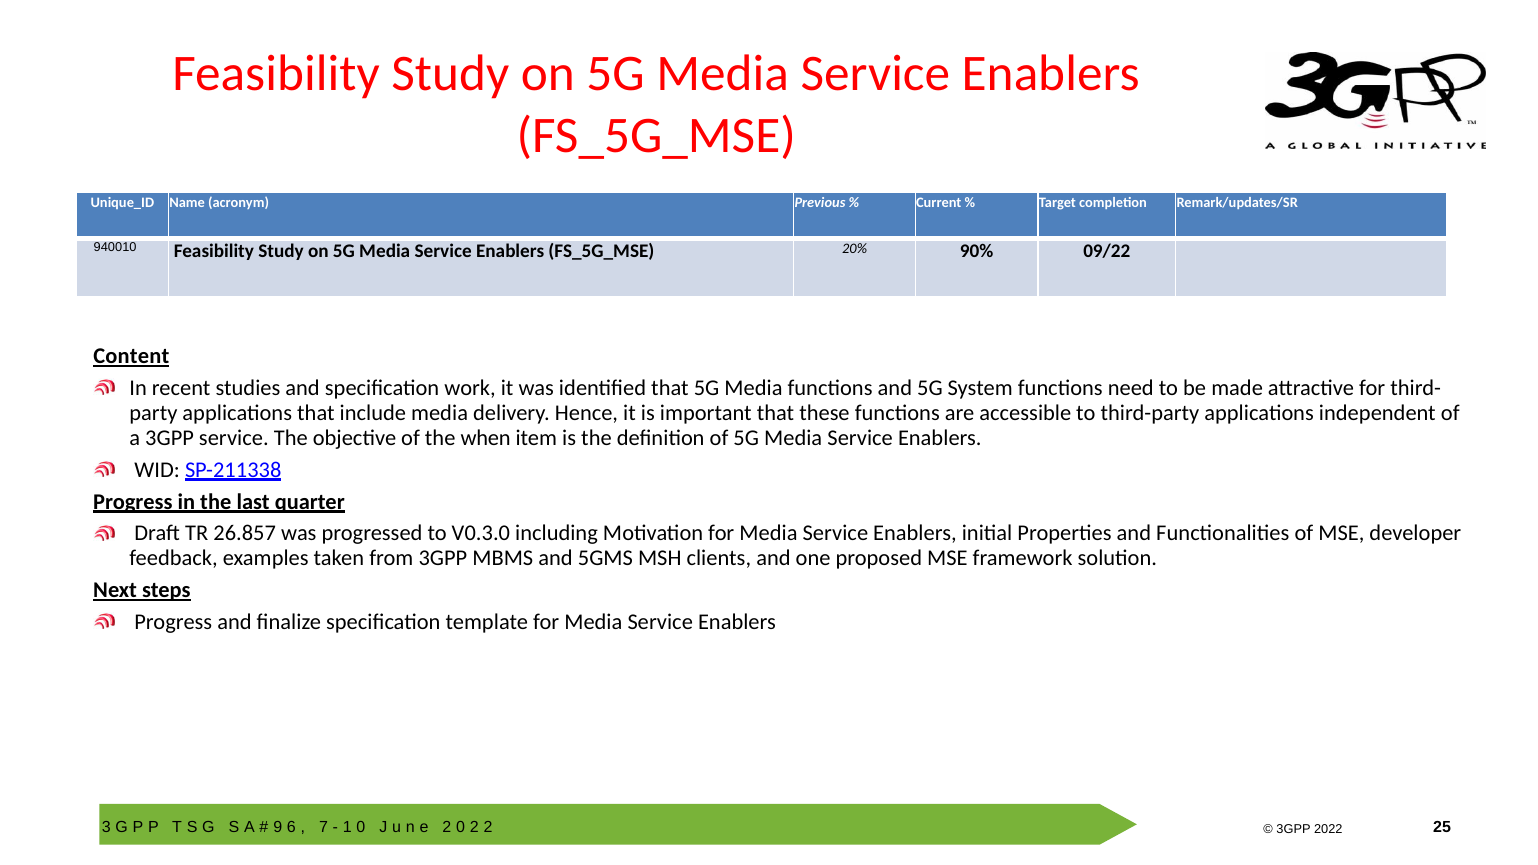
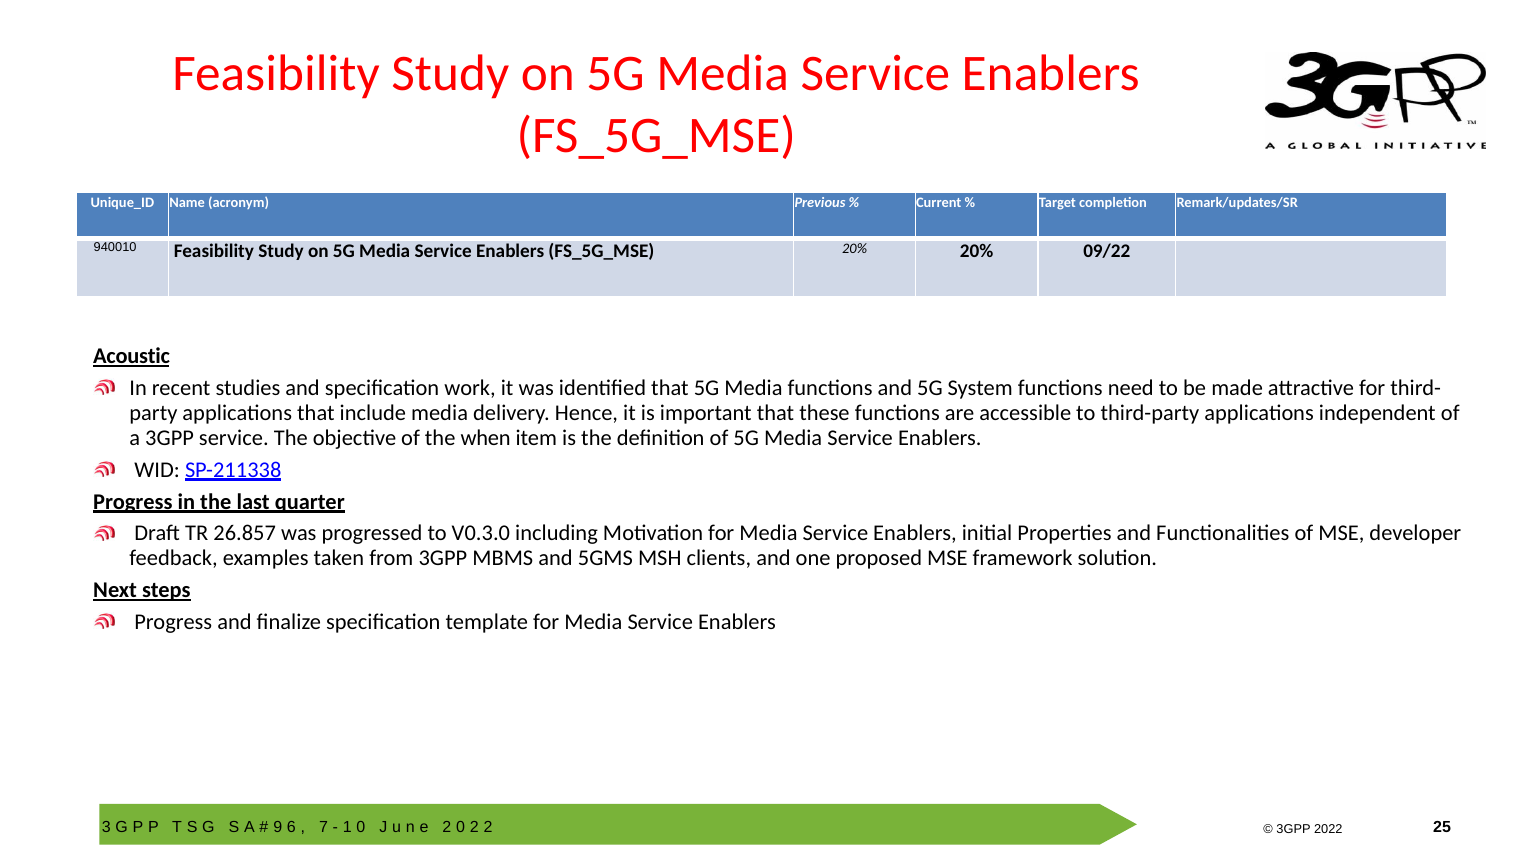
20% 90%: 90% -> 20% (977, 252)
Content: Content -> Acoustic (132, 356)
